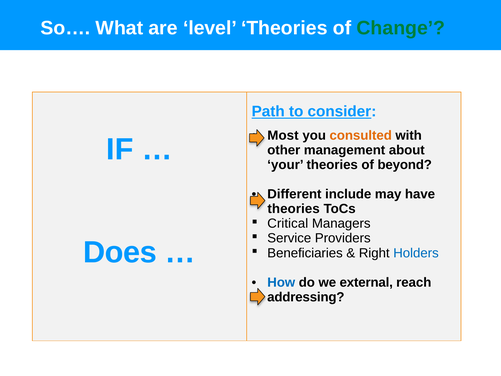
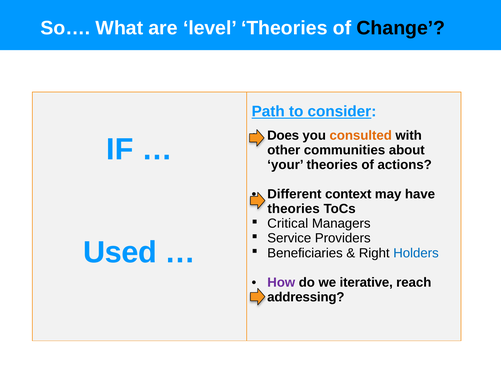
Change colour: green -> black (401, 28)
Most: Most -> Does (283, 135)
management: management -> communities (345, 150)
beyond: beyond -> actions (405, 165)
include: include -> context (348, 194)
Does: Does -> Used (120, 252)
How colour: blue -> purple (281, 282)
external: external -> iterative (366, 282)
